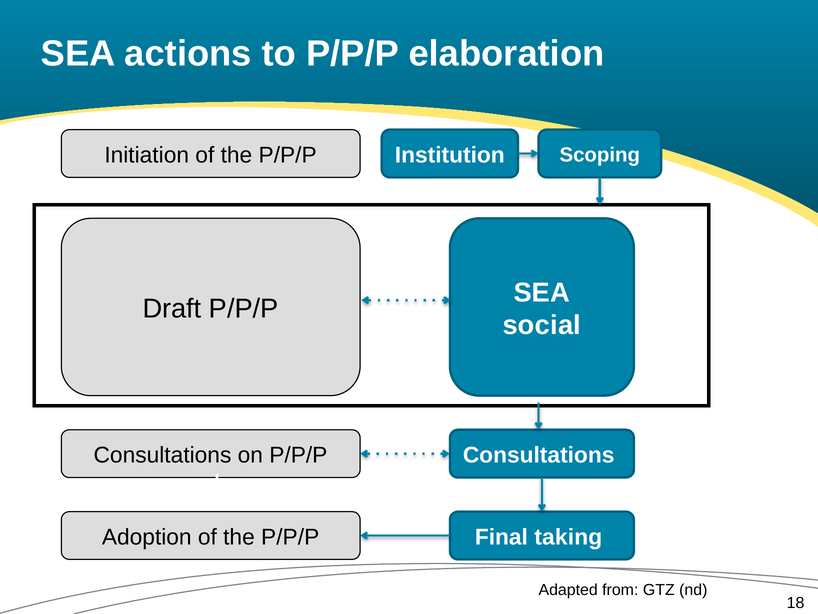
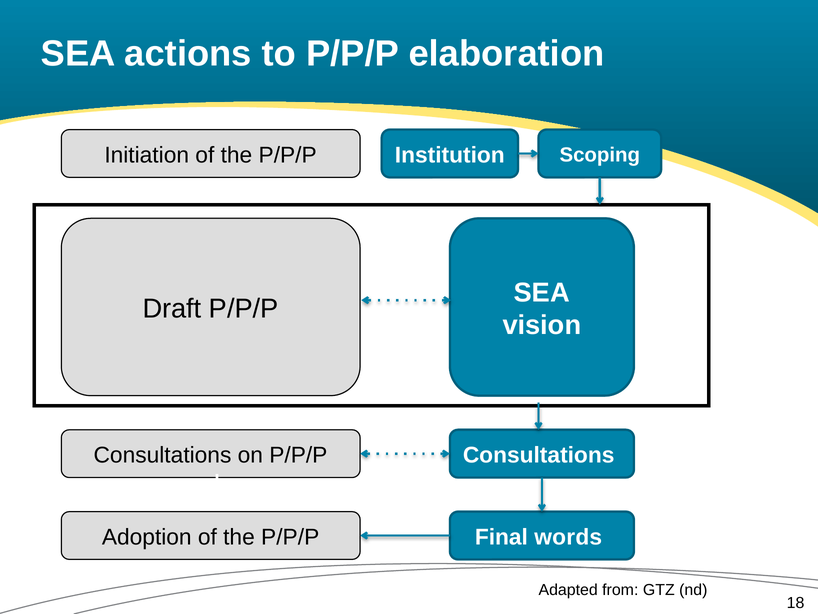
social: social -> vision (542, 325)
taking: taking -> words (568, 537)
